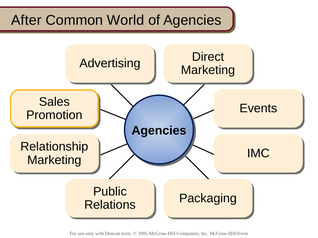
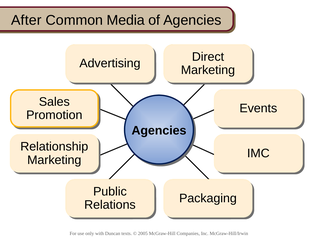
World: World -> Media (126, 20)
